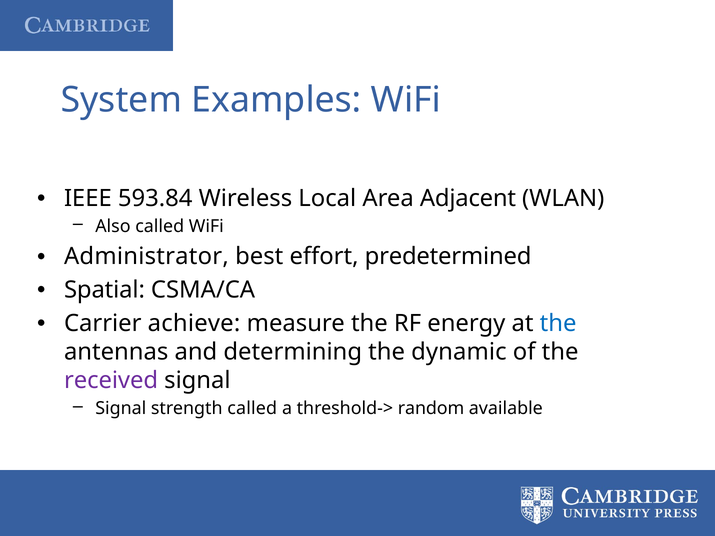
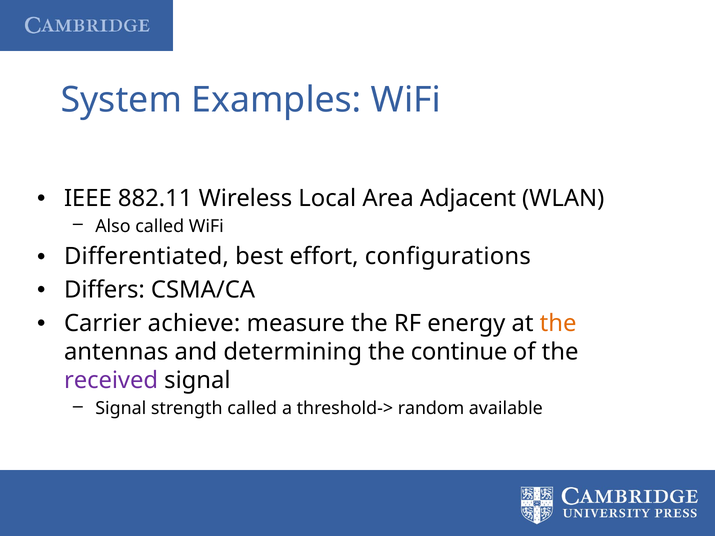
593.84: 593.84 -> 882.11 (155, 198)
Administrator: Administrator -> Differentiated (146, 257)
predetermined: predetermined -> configurations (448, 257)
Spatial: Spatial -> Differs (104, 290)
the colour: blue -> orange (558, 323)
dynamic: dynamic -> continue (459, 352)
